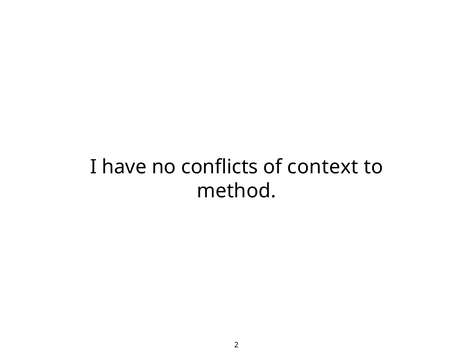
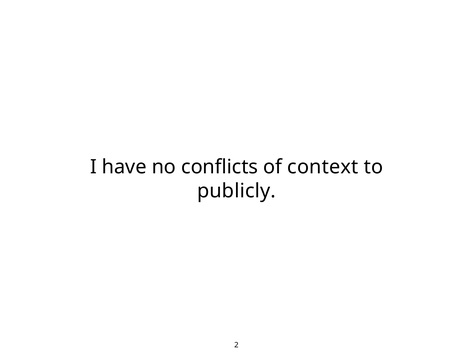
method: method -> publicly (236, 191)
